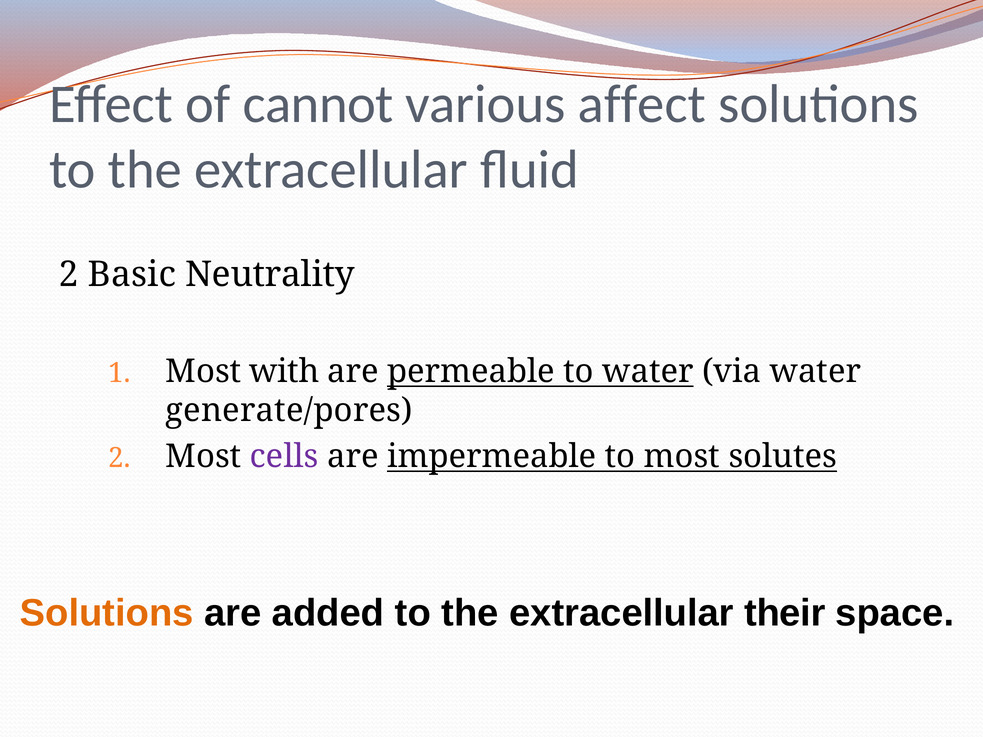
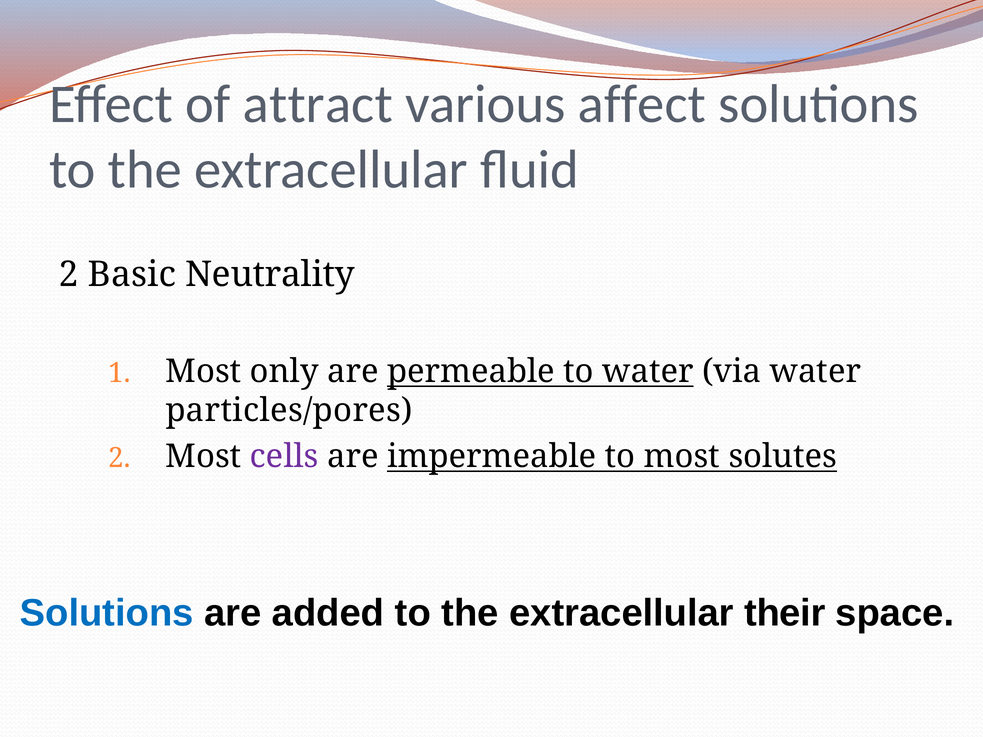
cannot: cannot -> attract (318, 104)
with: with -> only (284, 371)
generate/pores: generate/pores -> particles/pores (289, 411)
Solutions colour: orange -> blue (107, 614)
